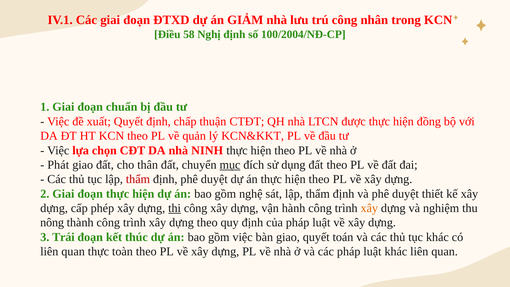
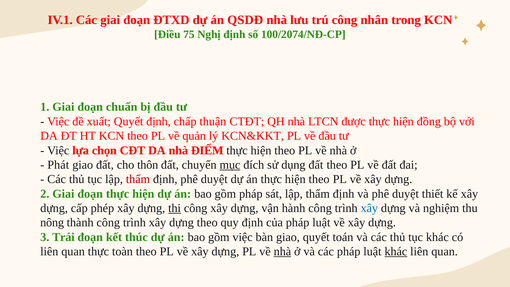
GIẢM: GIẢM -> QSDĐ (245, 20)
58: 58 -> 75 (189, 34)
100/2004/NĐ-CP: 100/2004/NĐ-CP -> 100/2074/NĐ-CP (303, 34)
NINH: NINH -> ĐIỂM (207, 150)
thân: thân -> thôn (148, 165)
gồm nghệ: nghệ -> pháp (251, 194)
xây colour: orange -> blue (369, 208)
nhà underline: none -> present (282, 252)
khác underline: none -> present (396, 252)
